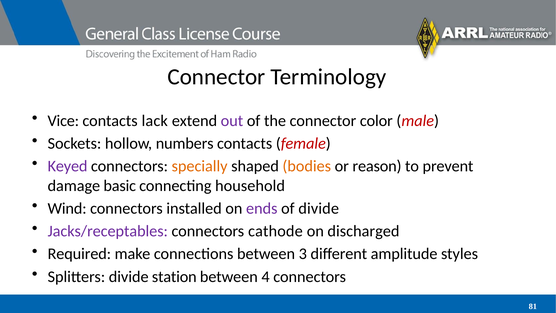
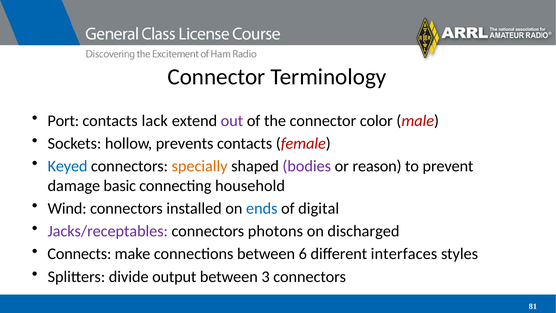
Vice: Vice -> Port (63, 121)
numbers: numbers -> prevents (185, 143)
Keyed colour: purple -> blue (68, 166)
bodies colour: orange -> purple (307, 166)
ends colour: purple -> blue (262, 208)
of divide: divide -> digital (319, 208)
cathode: cathode -> photons (275, 231)
Required: Required -> Connects (79, 254)
3: 3 -> 6 (303, 254)
amplitude: amplitude -> interfaces (404, 254)
station: station -> output (174, 276)
4: 4 -> 3 (266, 276)
